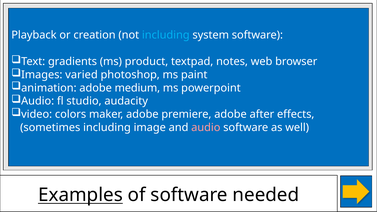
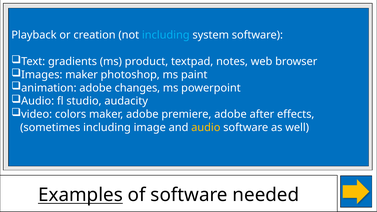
Images varied: varied -> maker (82, 75)
medium: medium -> changes (137, 88)
audio colour: pink -> yellow (206, 128)
